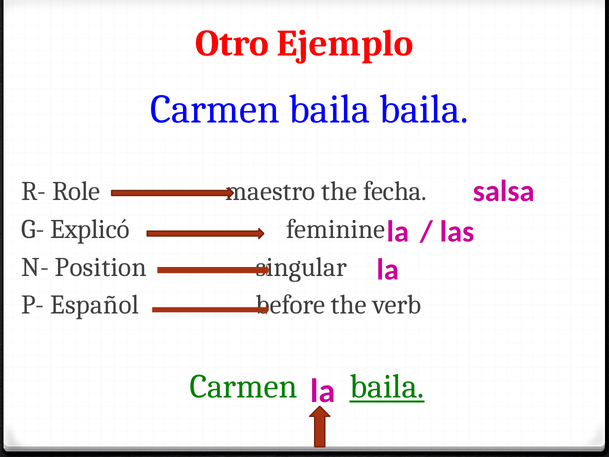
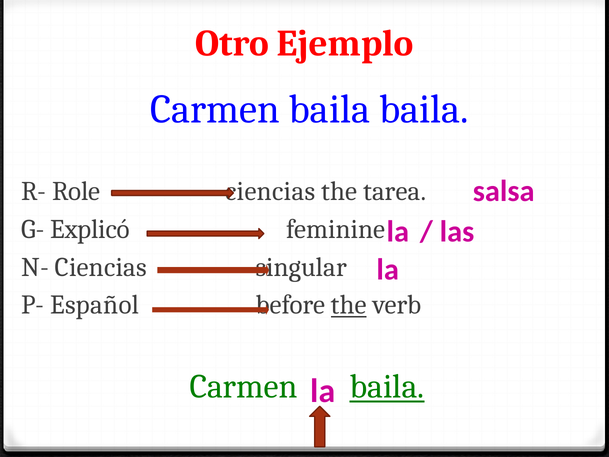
Role maestro: maestro -> ciencias (270, 191)
fecha: fecha -> tarea (395, 191)
N- Position: Position -> Ciencias (101, 267)
the underline: none -> present (349, 305)
